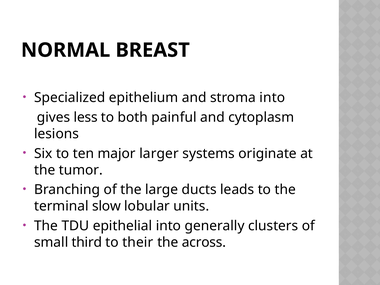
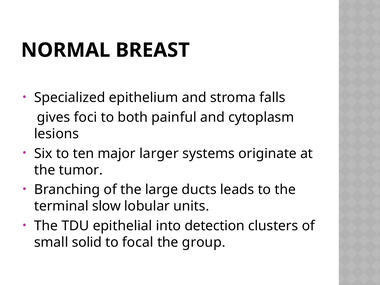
stroma into: into -> falls (272, 98)
less: less -> foci (86, 117)
generally: generally -> detection (215, 226)
third: third -> solid (87, 242)
their: their -> focal (138, 242)
across: across -> group (204, 242)
